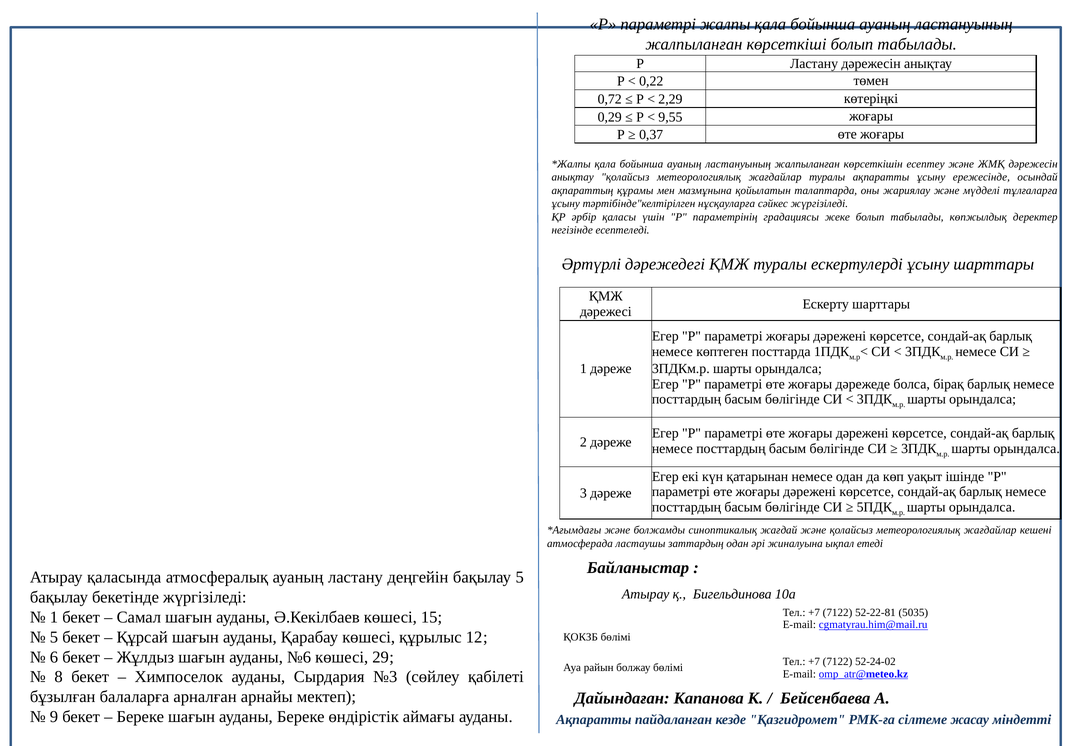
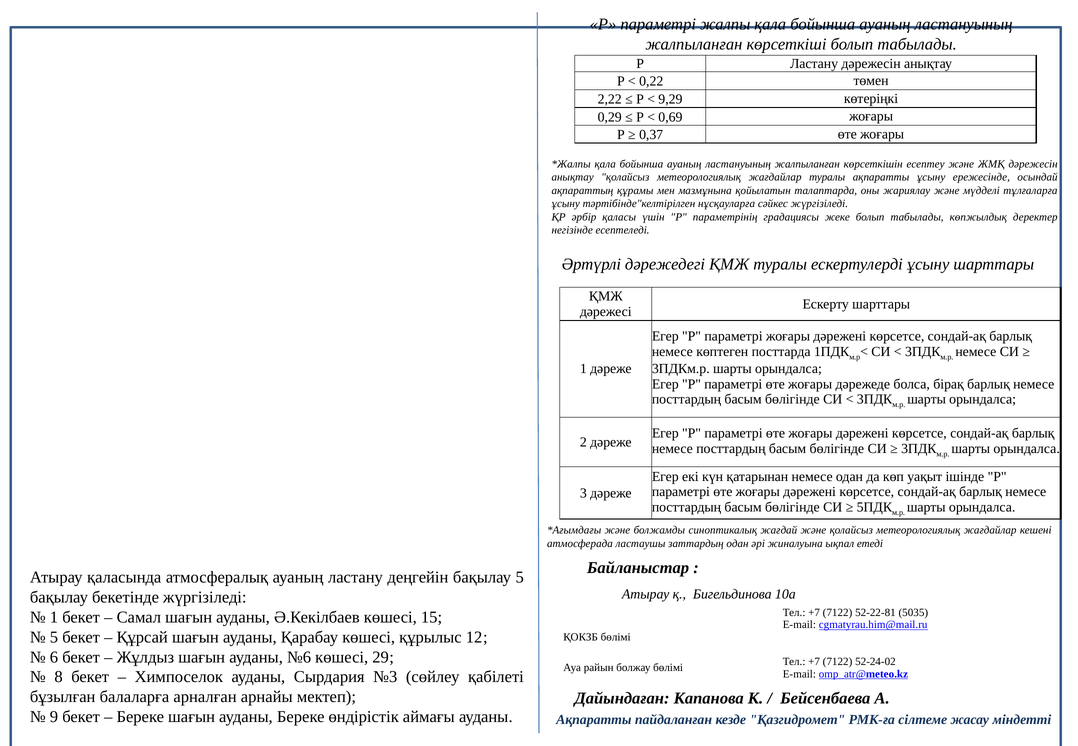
0,72: 0,72 -> 2,22 (610, 99)
2,29: 2,29 -> 9,29 (670, 99)
9,55: 9,55 -> 0,69 (670, 117)
